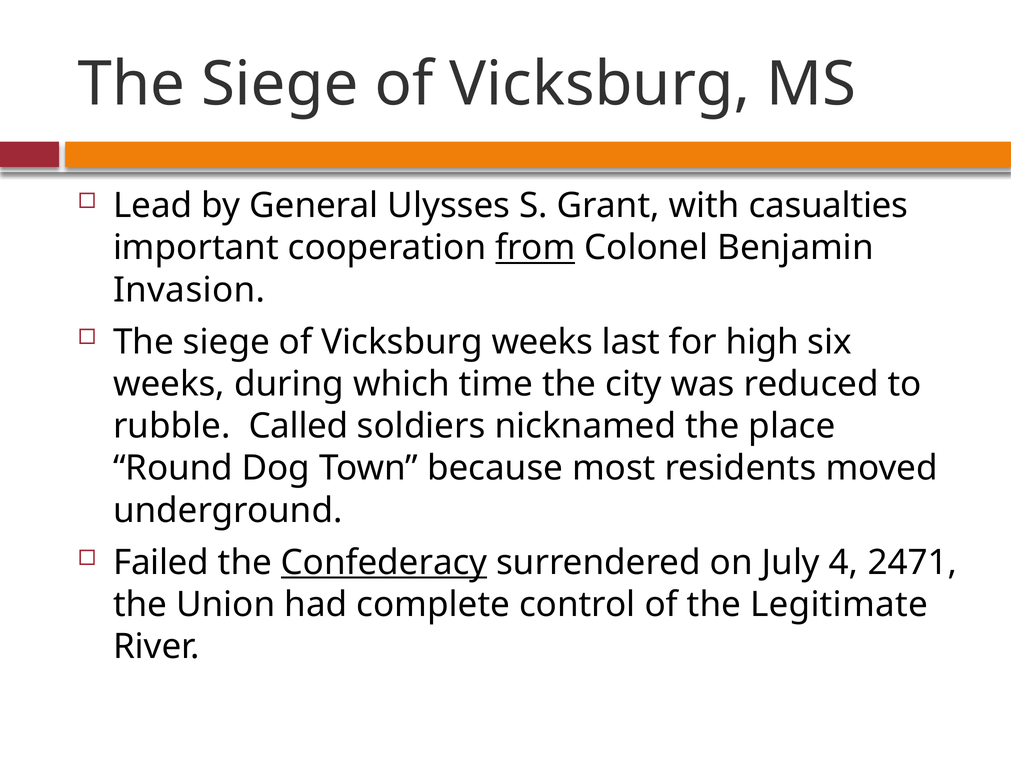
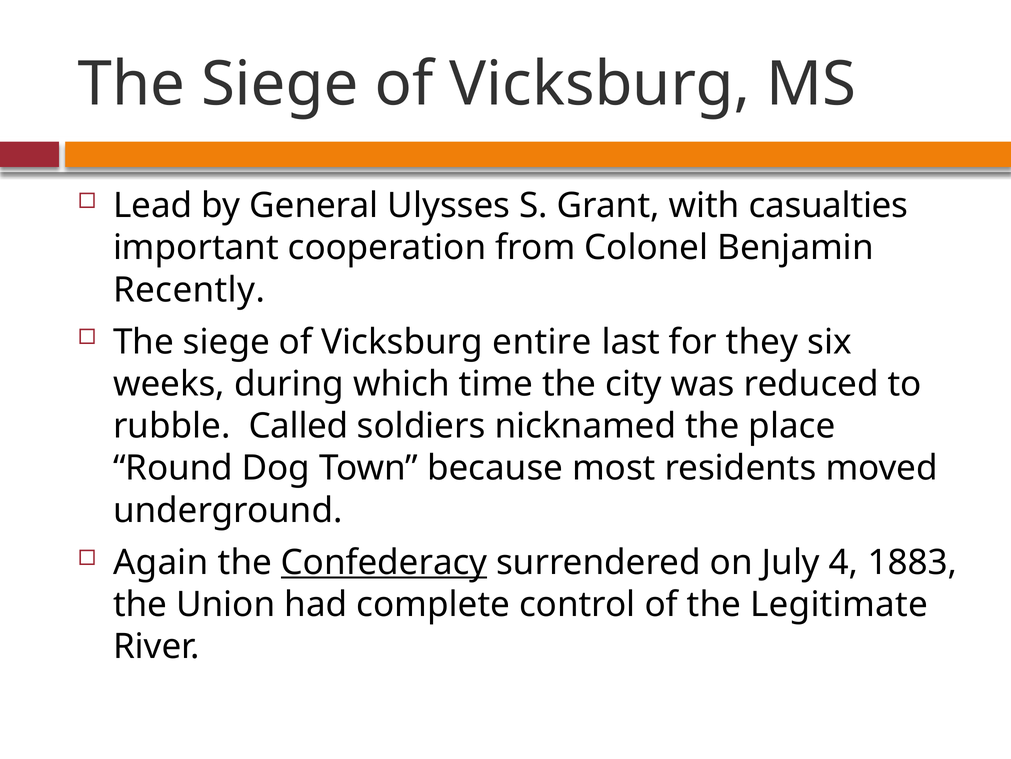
from underline: present -> none (535, 248)
Invasion: Invasion -> Recently (189, 290)
Vicksburg weeks: weeks -> entire (542, 342)
high: high -> they (762, 342)
Failed: Failed -> Again (161, 562)
2471: 2471 -> 1883 (912, 562)
